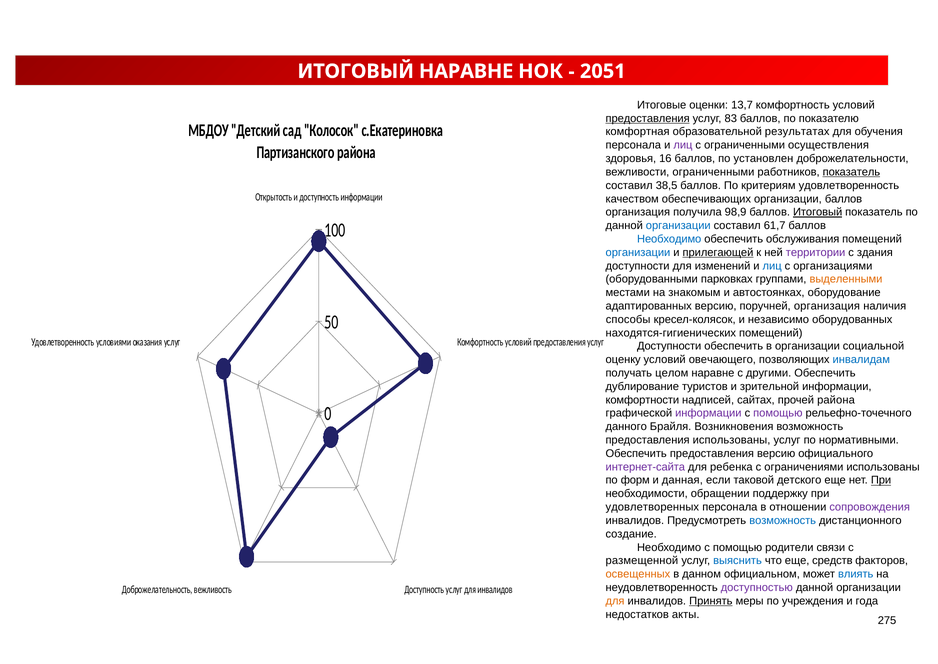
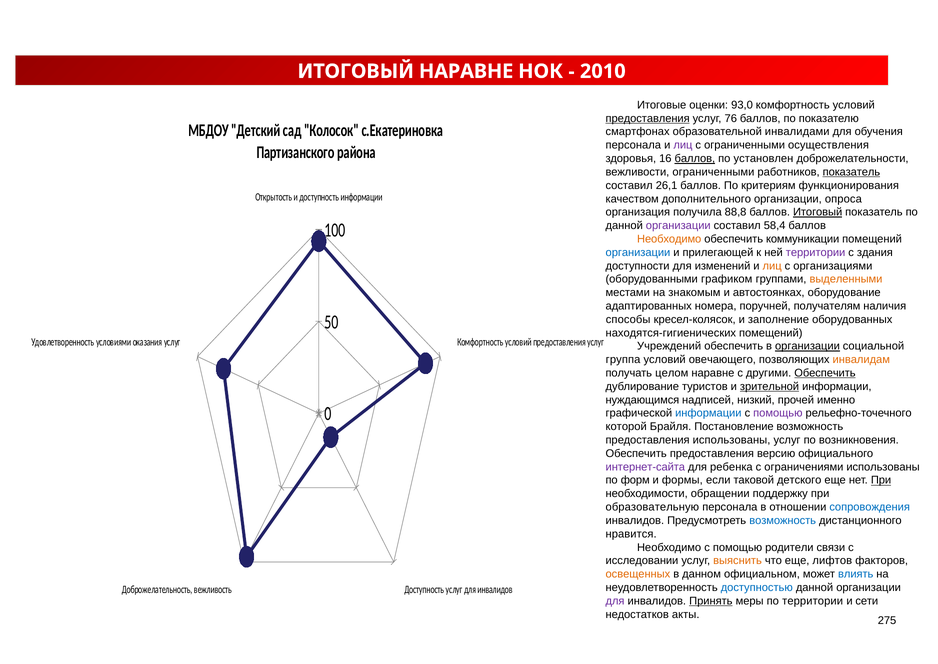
2051: 2051 -> 2010 (603, 71)
13,7: 13,7 -> 93,0 (742, 105)
83: 83 -> 76 (731, 118)
комфортная: комфортная -> смартфонах (638, 132)
результатах: результатах -> инвалидами (797, 132)
баллов underline: none -> present (695, 158)
38,5: 38,5 -> 26,1 (667, 185)
критериям удовлетворенность: удовлетворенность -> функционирования (849, 185)
обеспечивающих: обеспечивающих -> дополнительного (706, 199)
организации баллов: баллов -> опроса (843, 199)
98,9: 98,9 -> 88,8 (736, 212)
организации colour: blue -> purple (678, 225)
61,7: 61,7 -> 58,4 (775, 225)
Необходимо colour: blue -> orange (669, 239)
обслуживания: обслуживания -> коммуникации (803, 239)
прилегающей underline: present -> none (718, 252)
лиц colour: blue -> orange (772, 266)
парковках: парковках -> графиком (727, 279)
адаптированных версию: версию -> номера (716, 306)
поручней организация: организация -> получателям (827, 306)
независимо: независимо -> заполнение (778, 319)
Доступности: Доступности -> Учреждений (669, 346)
организации underline: none -> present (807, 346)
оценку: оценку -> группа (623, 359)
инвалидам colour: blue -> orange (861, 359)
Обеспечить underline: none -> present (825, 373)
зрительной underline: none -> present (770, 386)
комфортности: комфортности -> нуждающимся (642, 399)
сайтах: сайтах -> низкий (756, 399)
прочей района: района -> именно (836, 399)
информации colour: purple -> blue (708, 413)
данного: данного -> которой (626, 426)
Возникновения: Возникновения -> Постановление (734, 426)
нормативными: нормативными -> возникновения (859, 440)
данная: данная -> формы (682, 480)
удовлетворенных: удовлетворенных -> образовательную (652, 507)
сопровождения colour: purple -> blue (870, 507)
создание: создание -> нравится (631, 533)
размещенной: размещенной -> исследовании (642, 560)
выяснить colour: blue -> orange (738, 560)
средств: средств -> лифтов (832, 560)
доступностью colour: purple -> blue (757, 587)
для colour: orange -> purple (615, 600)
по учреждения: учреждения -> территории (813, 600)
года: года -> сети (867, 600)
